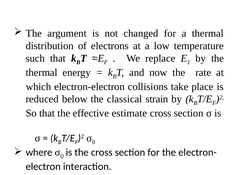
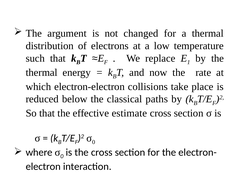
strain: strain -> paths (157, 99)
